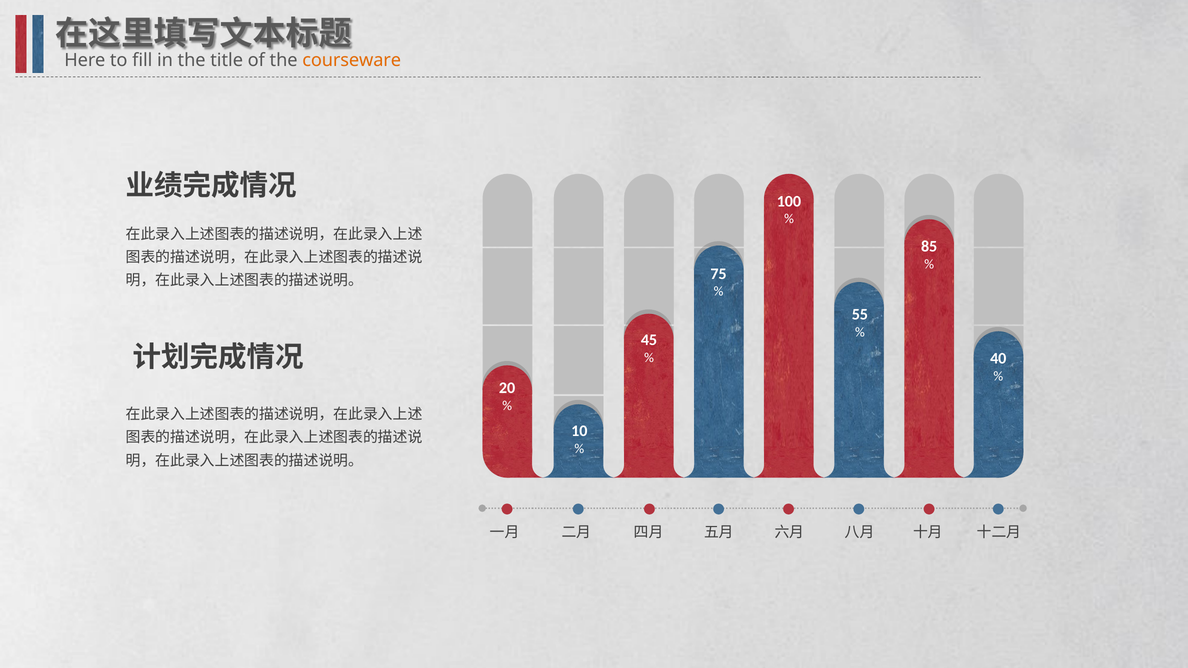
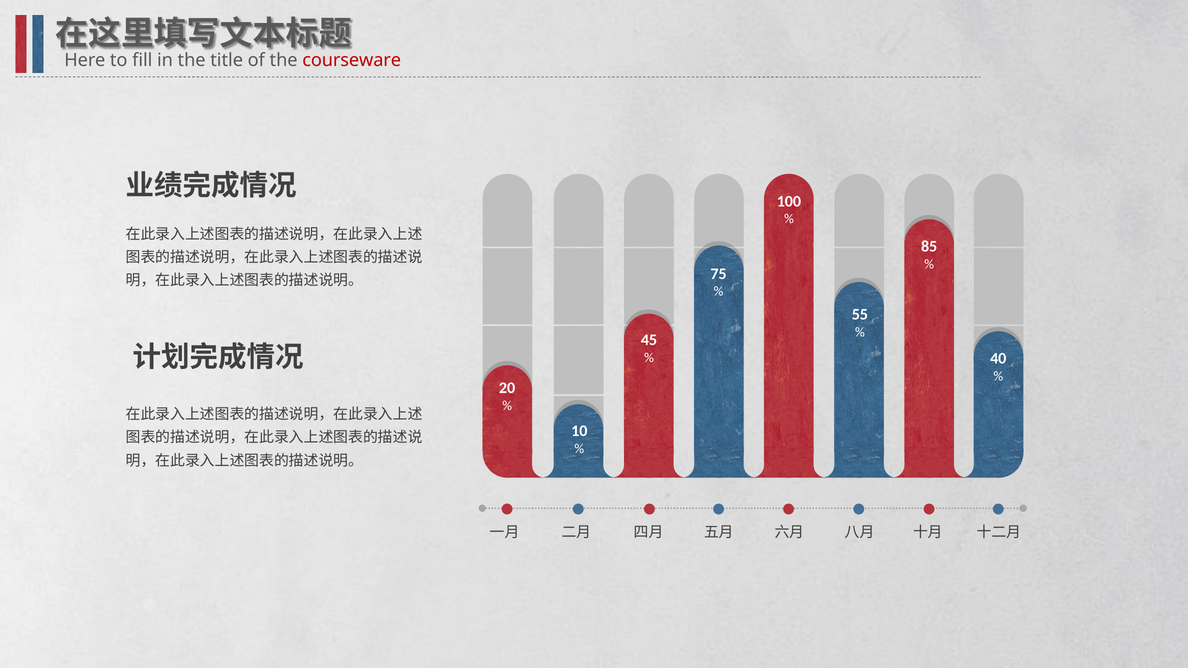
courseware colour: orange -> red (352, 60)
